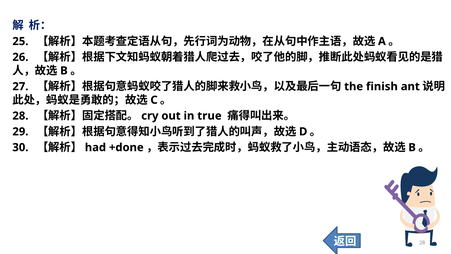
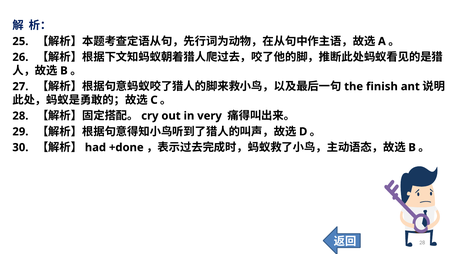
true: true -> very (210, 116)
